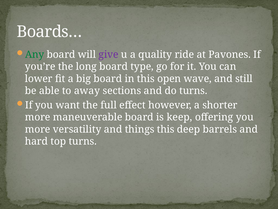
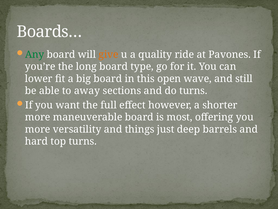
give colour: purple -> orange (108, 54)
keep: keep -> most (179, 117)
things this: this -> just (166, 129)
